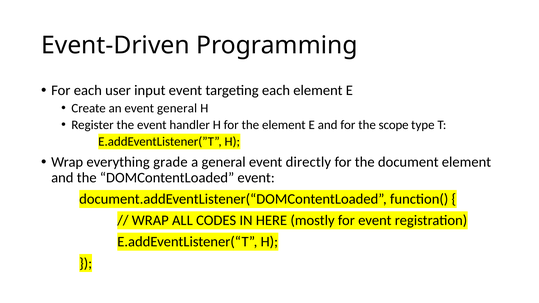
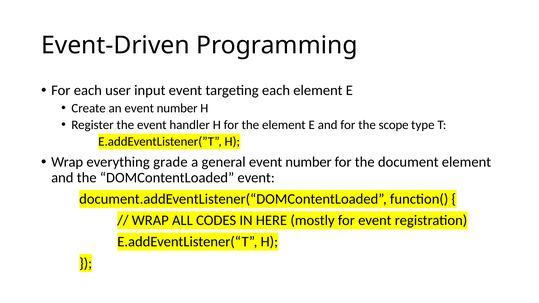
an event general: general -> number (177, 108)
general event directly: directly -> number (309, 162)
